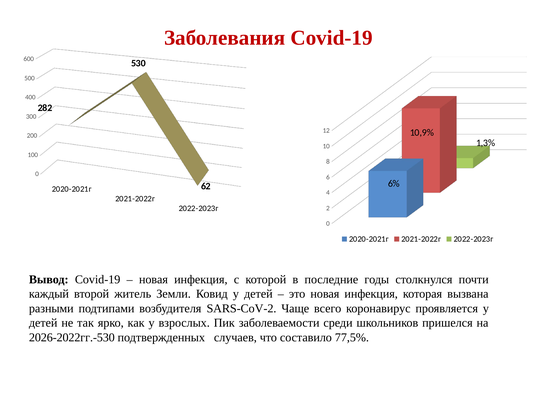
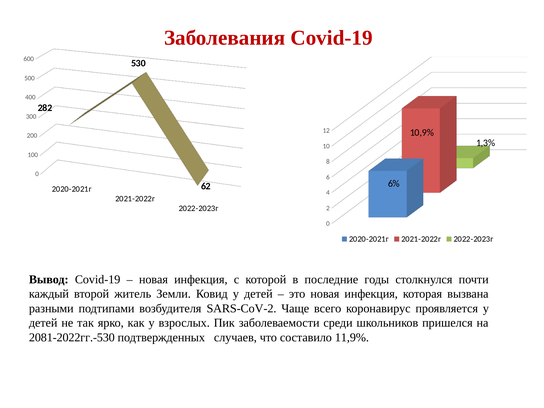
2026-2022гг.-530: 2026-2022гг.-530 -> 2081-2022гг.-530 (72, 337)
77,5%: 77,5% -> 11,9% (352, 337)
